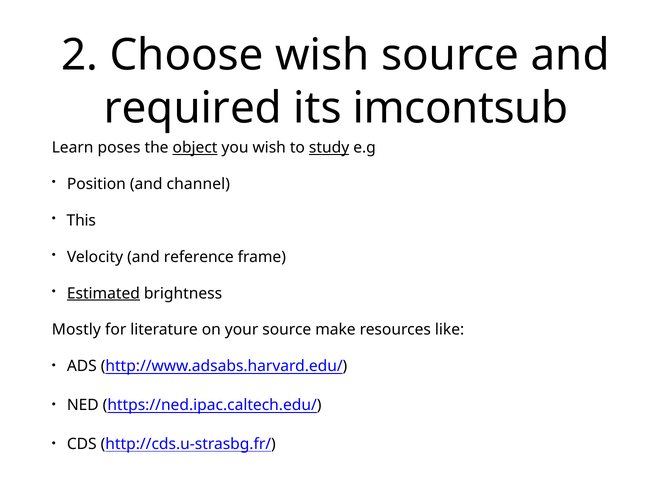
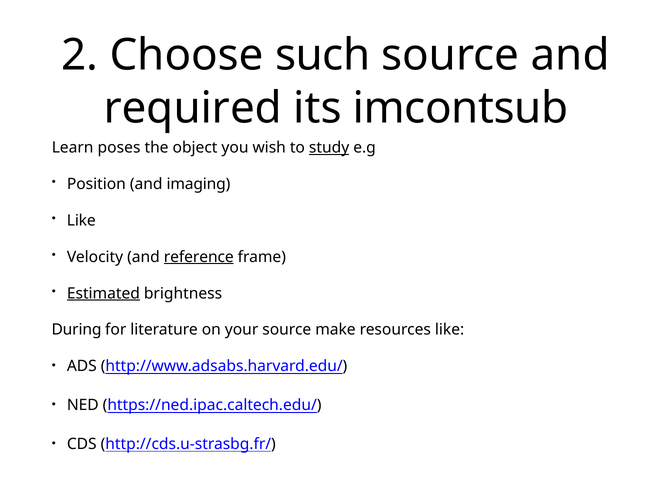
Choose wish: wish -> such (323, 55)
object underline: present -> none (195, 147)
channel: channel -> imaging (198, 184)
This: This -> Like (81, 220)
reference underline: none -> present (199, 257)
Mostly: Mostly -> During (76, 329)
